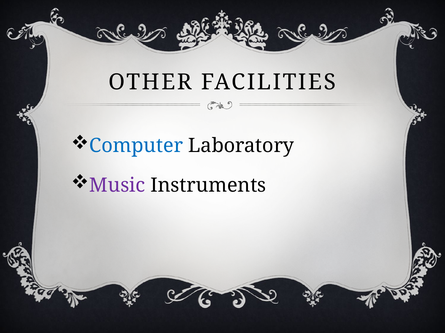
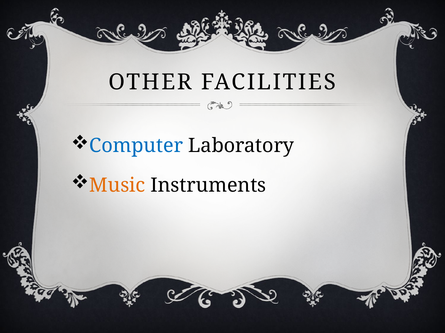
Music colour: purple -> orange (117, 186)
